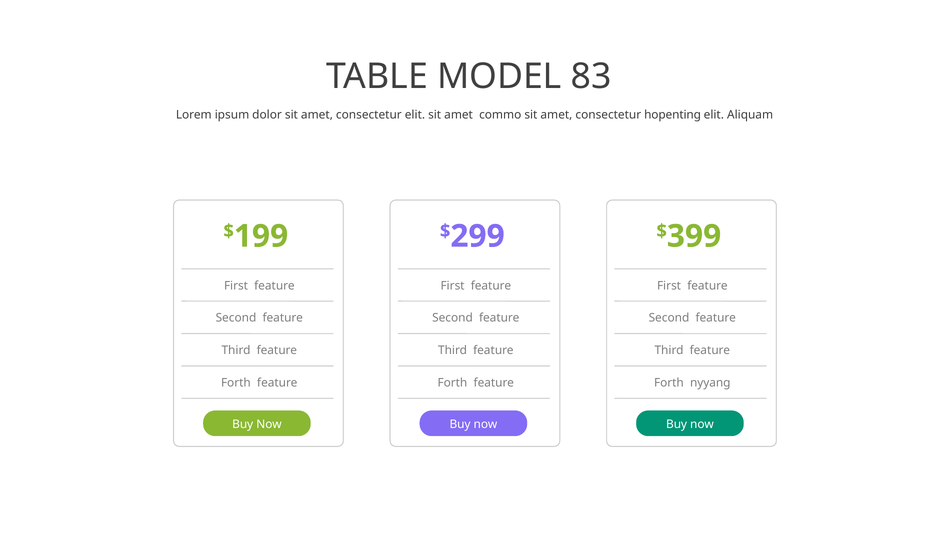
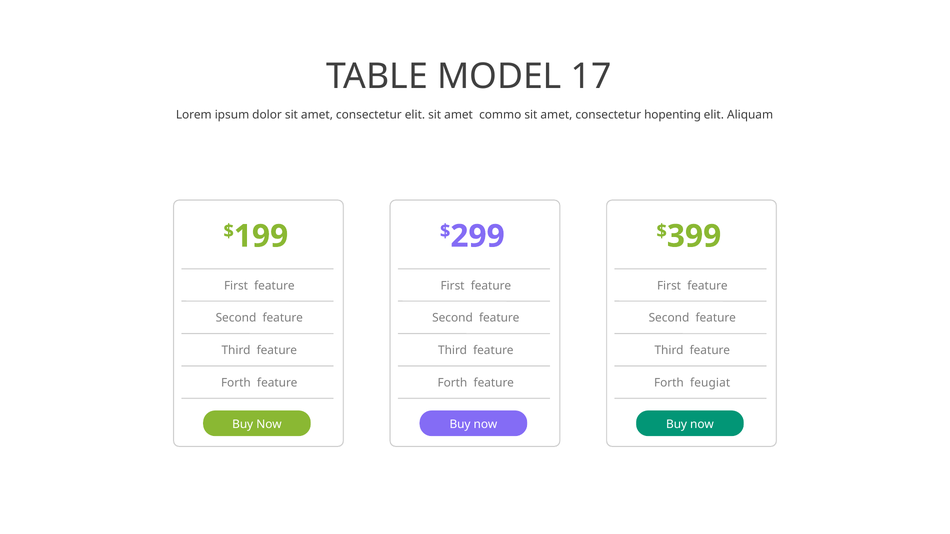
83: 83 -> 17 (591, 77)
nyyang: nyyang -> feugiat (710, 383)
